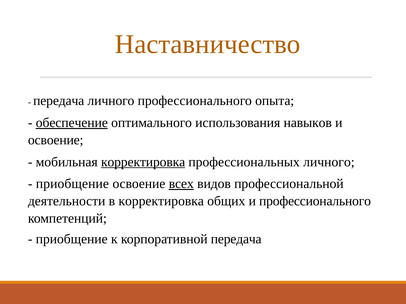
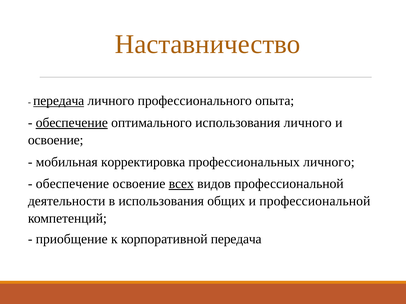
передача underline: none -> present (59, 101)
использования навыков: навыков -> личного (308, 123)
корректировка underline: present -> none (143, 162)
приобщение: приобщение -> обеспечение (72, 184)
в корректировка: корректировка -> использования (161, 201)
и профессионального: профессионального -> профессиональной (315, 201)
